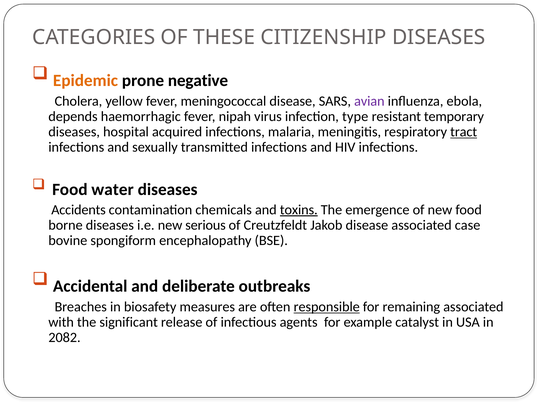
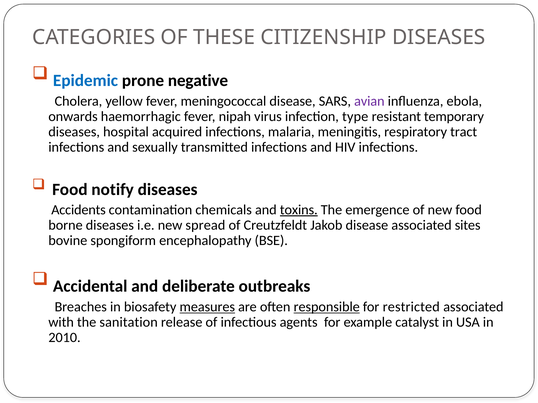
Epidemic colour: orange -> blue (85, 81)
depends: depends -> onwards (73, 117)
tract underline: present -> none (464, 132)
water: water -> notify (113, 190)
serious: serious -> spread (205, 225)
case: case -> sites (468, 225)
measures underline: none -> present (207, 307)
remaining: remaining -> restricted (411, 307)
significant: significant -> sanitation (129, 323)
2082: 2082 -> 2010 (64, 338)
